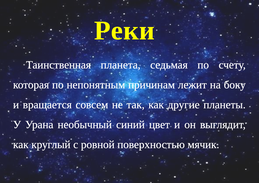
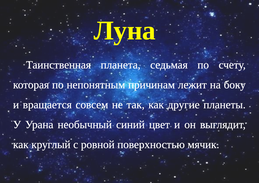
Реки: Реки -> Луна (125, 31)
